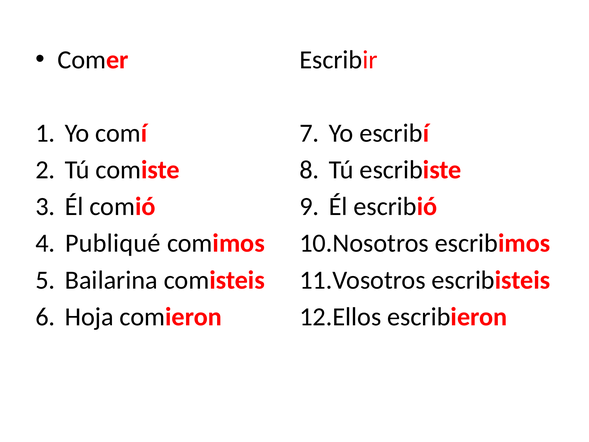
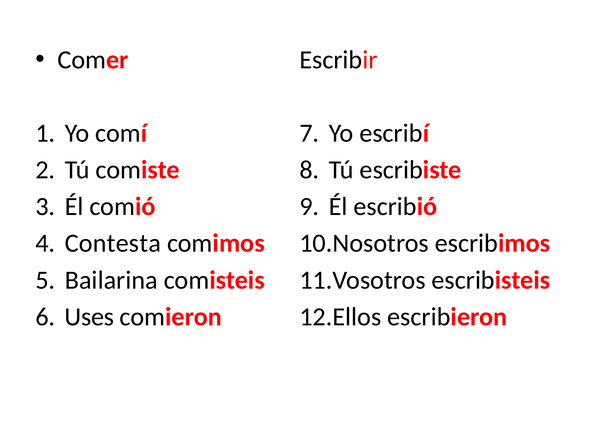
Publiqué: Publiqué -> Contesta (113, 243)
Hoja: Hoja -> Uses (89, 317)
